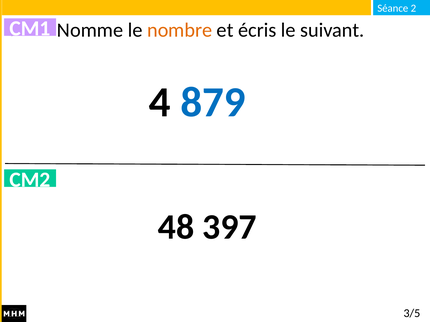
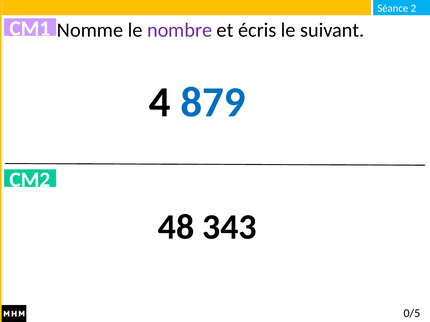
nombre colour: orange -> purple (180, 30)
397: 397 -> 343 (229, 227)
3/5: 3/5 -> 0/5 (412, 314)
